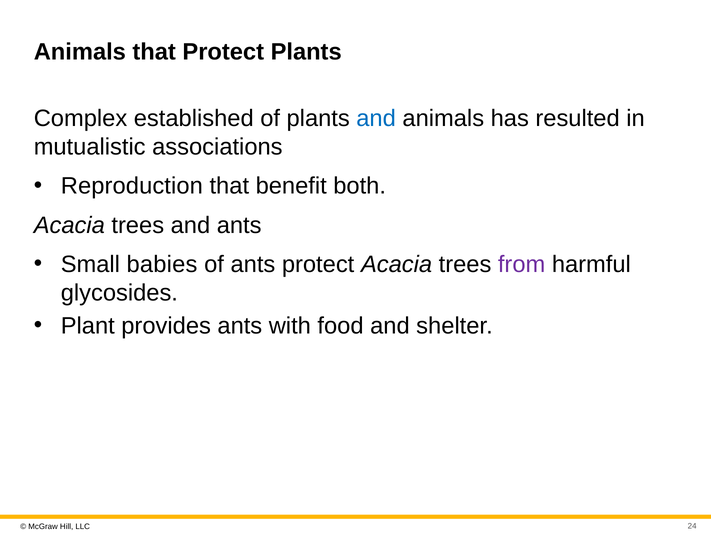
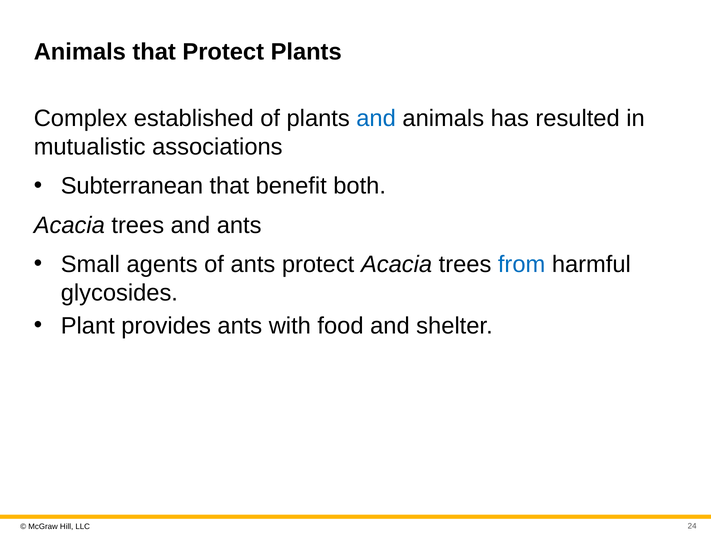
Reproduction: Reproduction -> Subterranean (132, 186)
babies: babies -> agents (162, 264)
from colour: purple -> blue (522, 264)
